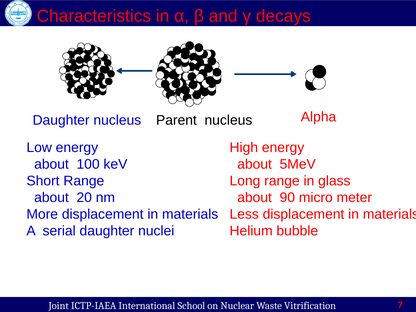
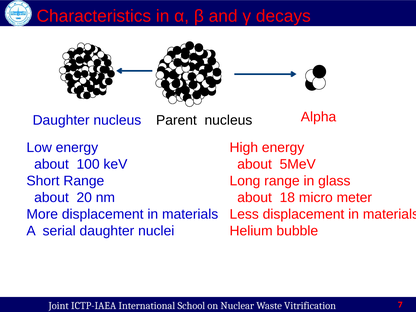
90: 90 -> 18 (287, 198)
